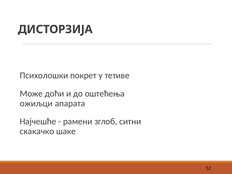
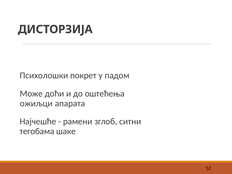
тетиве: тетиве -> падом (117, 76)
скакачко: скакачко -> тегобама (37, 131)
